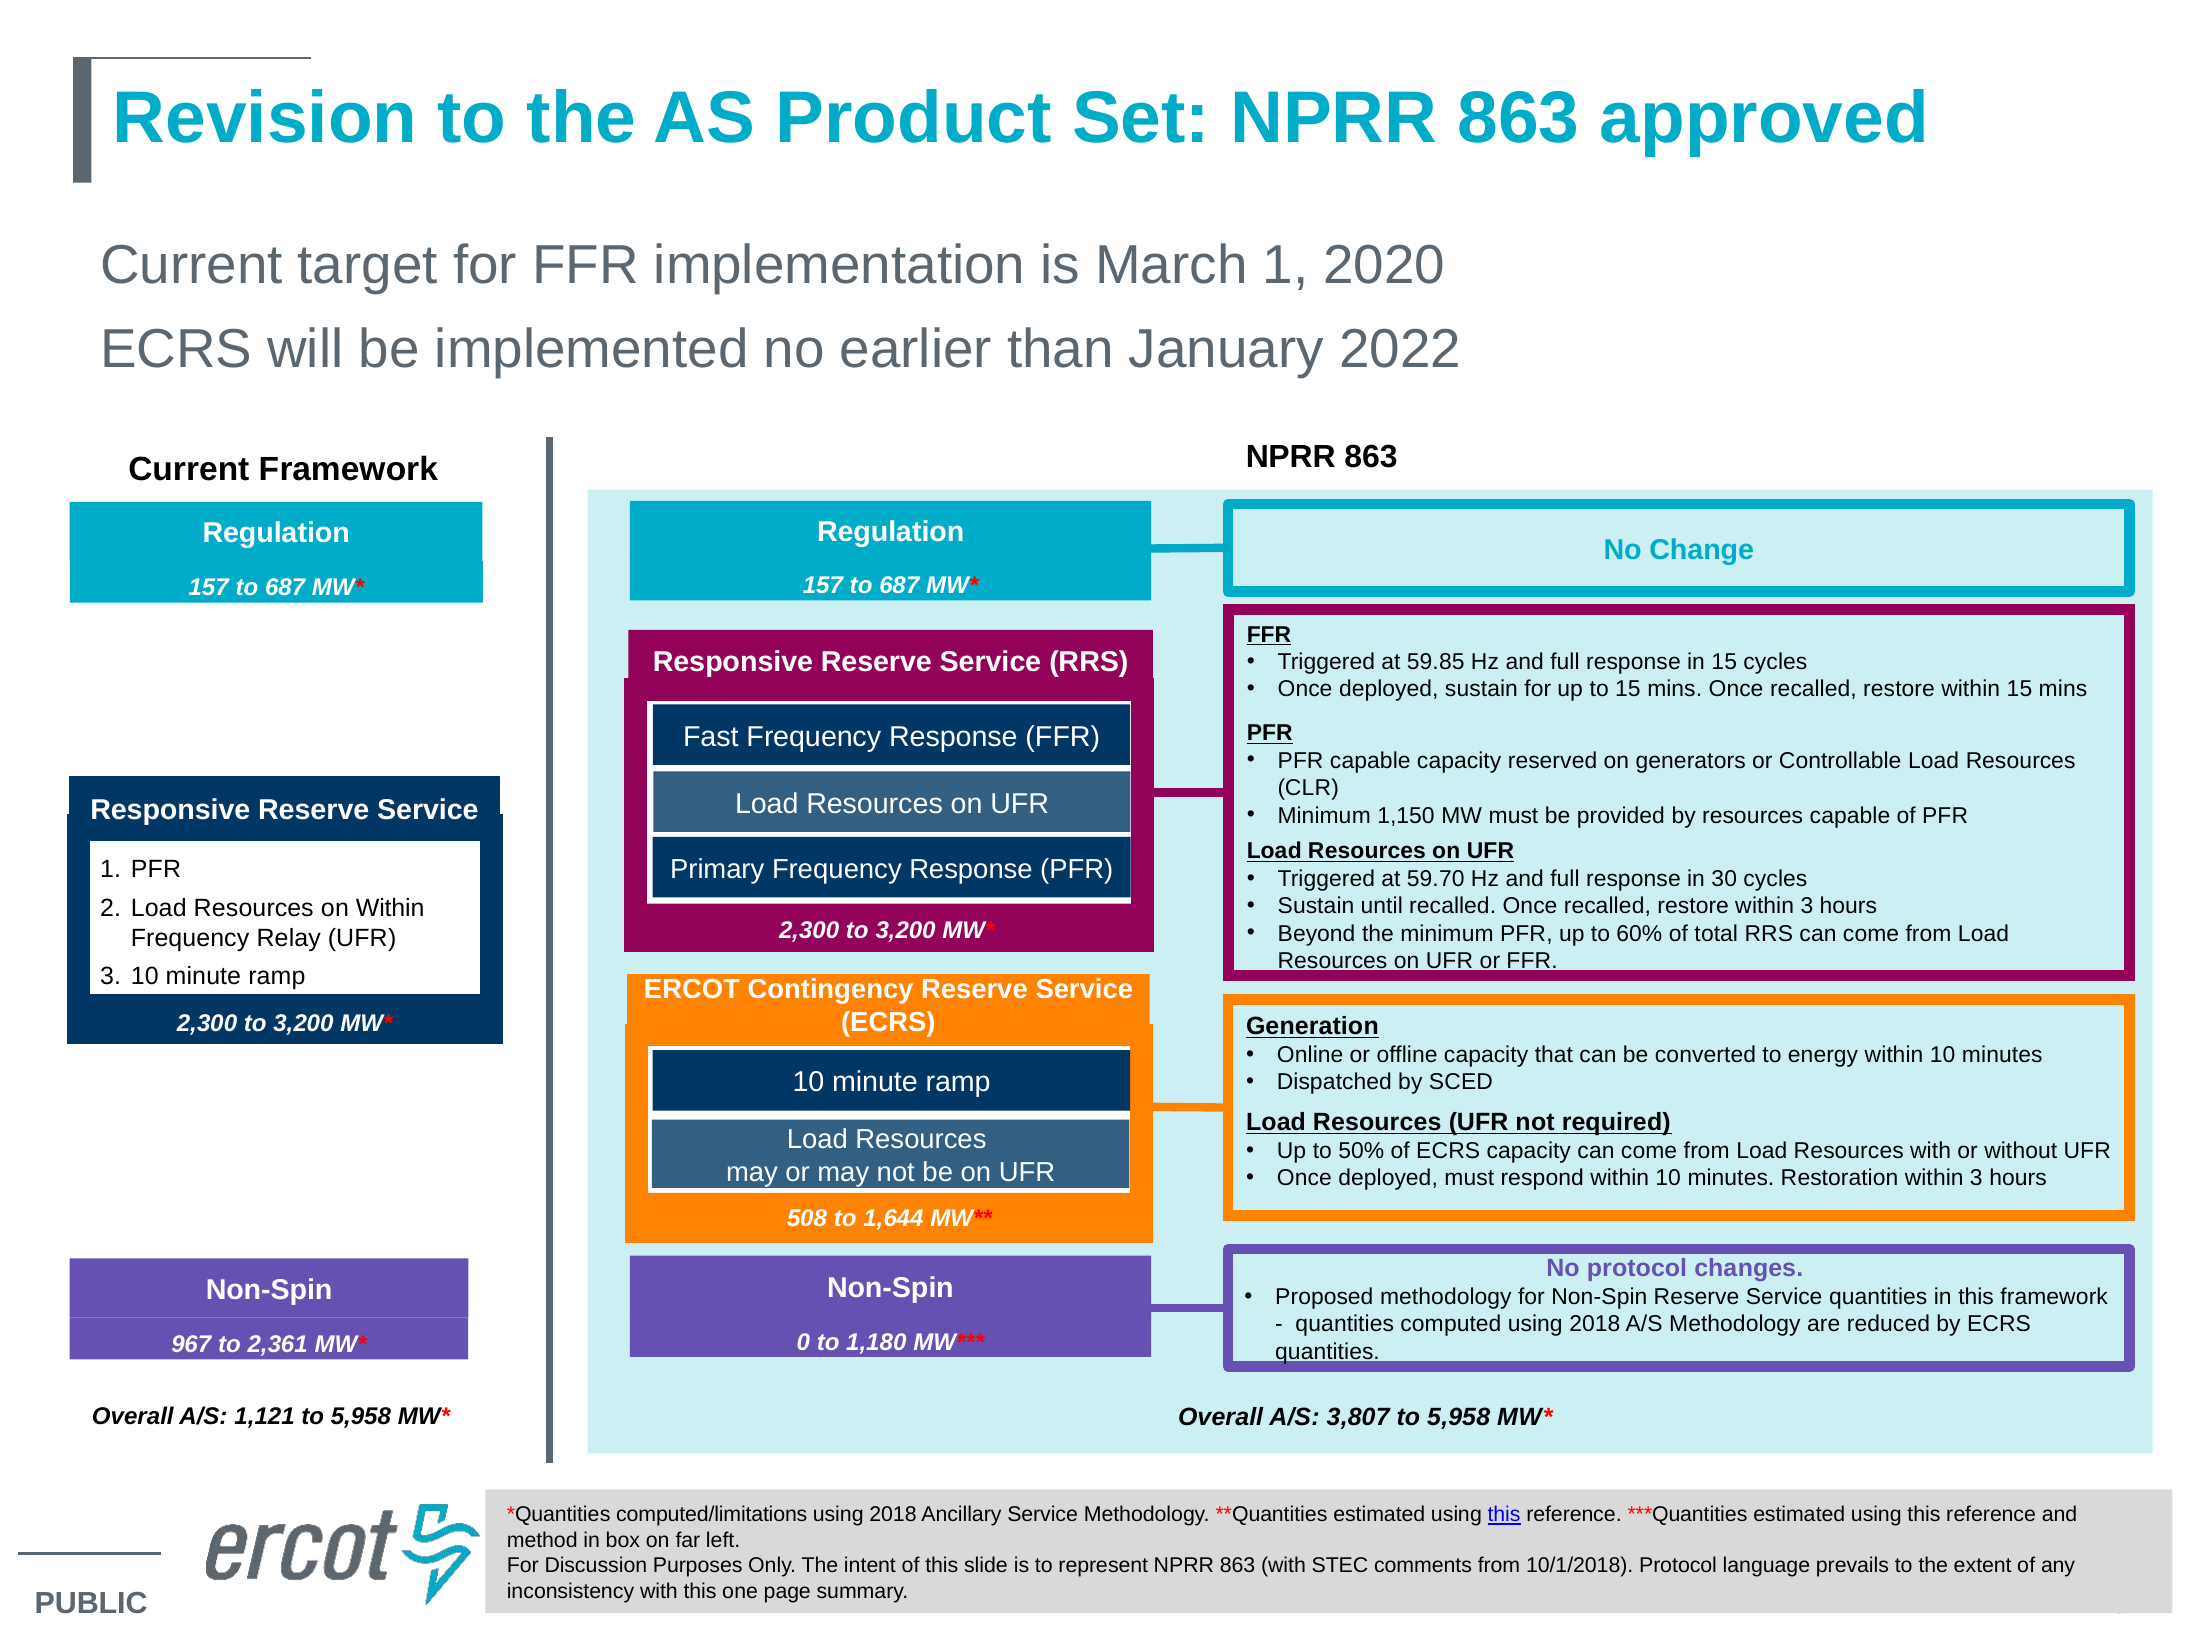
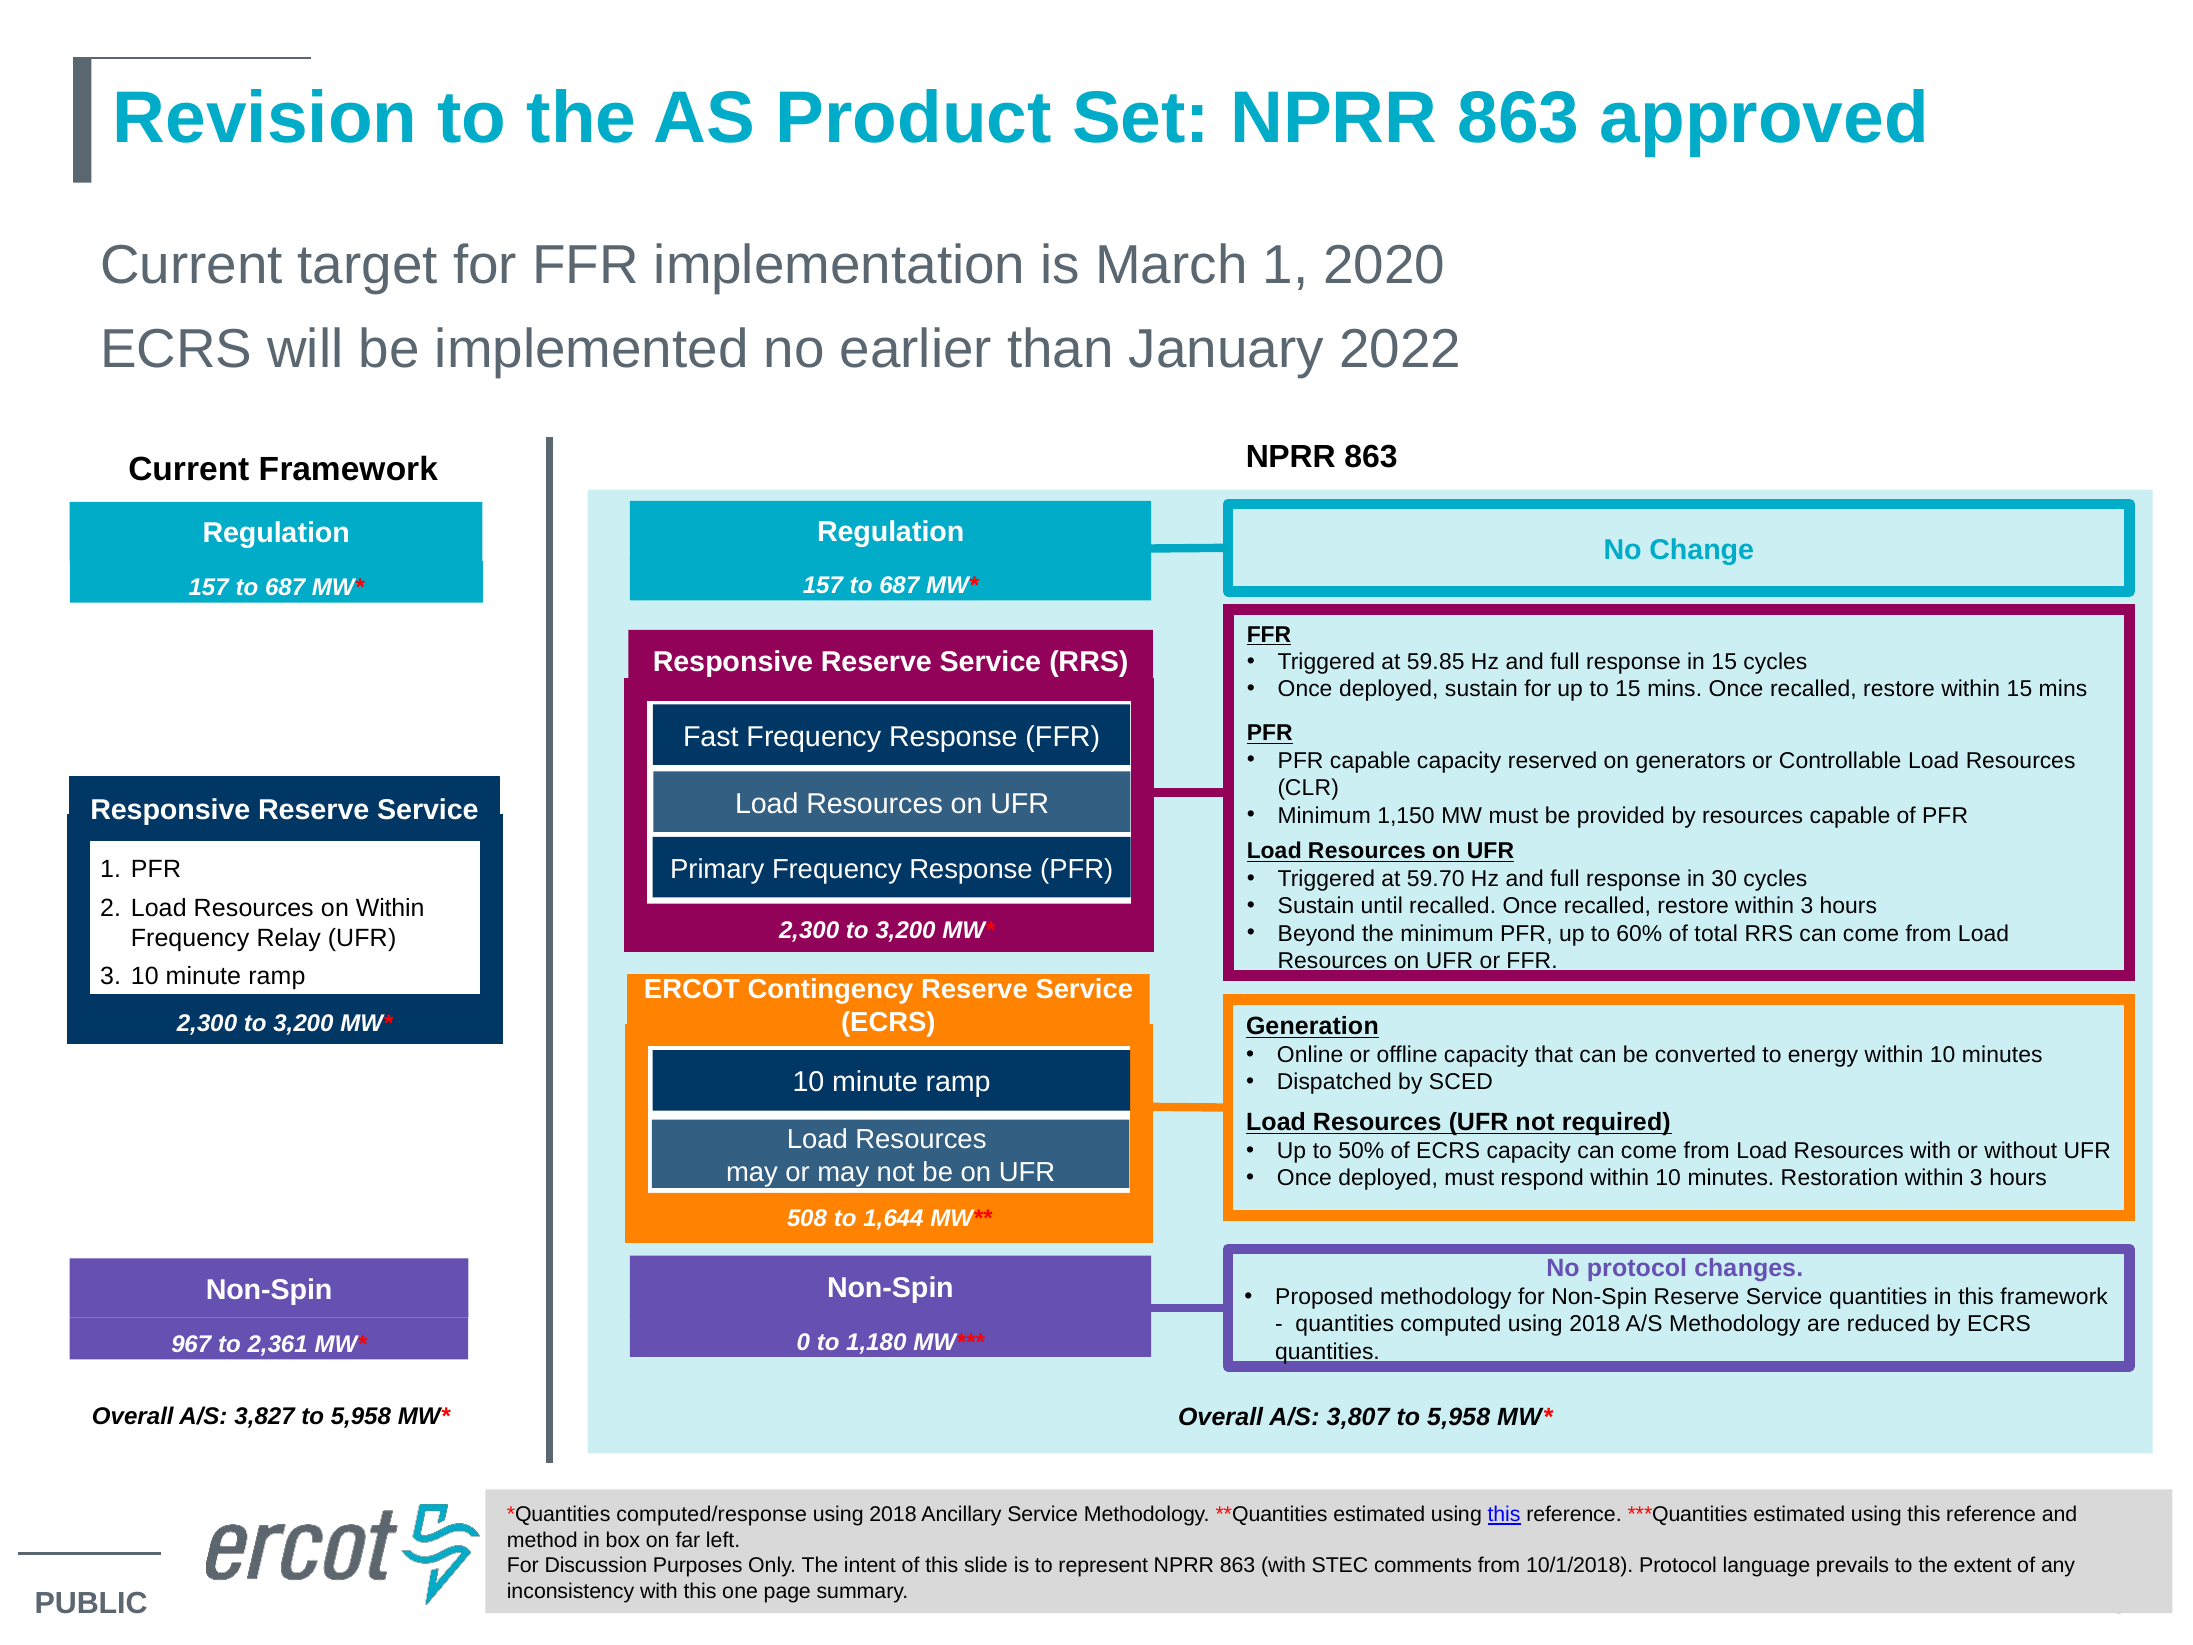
1,121: 1,121 -> 3,827 (265, 1417)
computed/limitations: computed/limitations -> computed/response (712, 1514)
